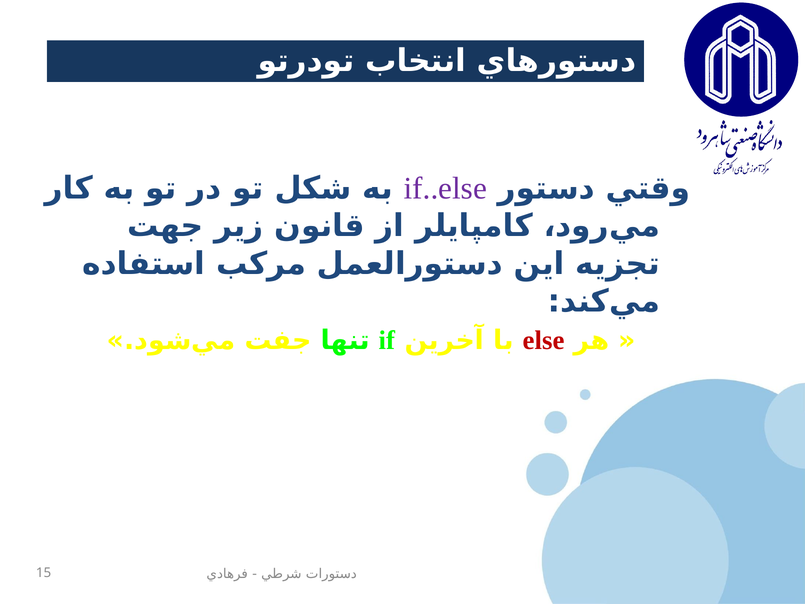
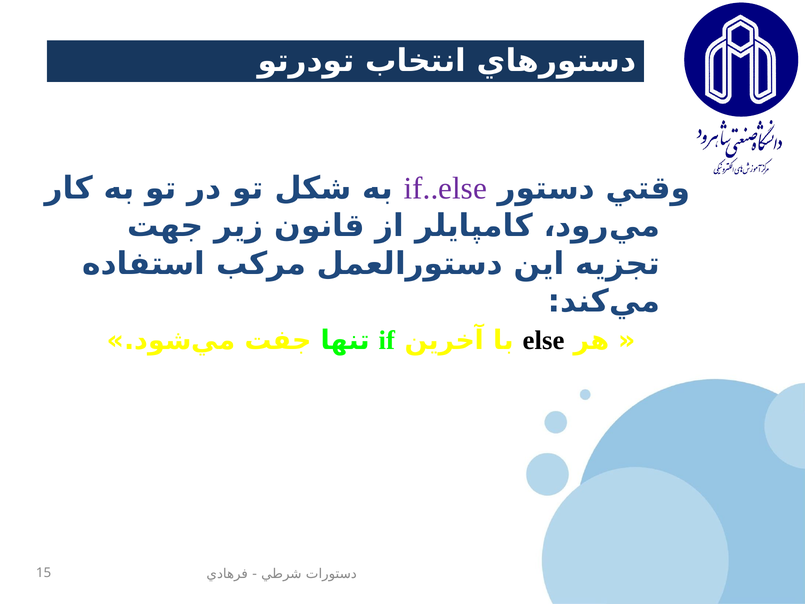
else colour: red -> black (544, 340)
